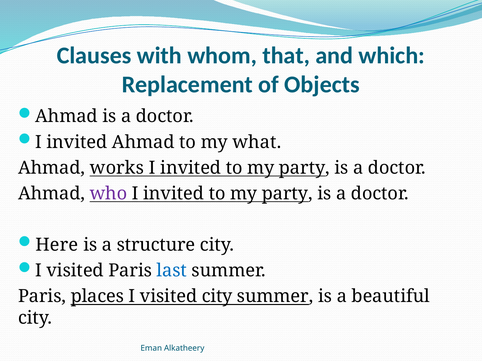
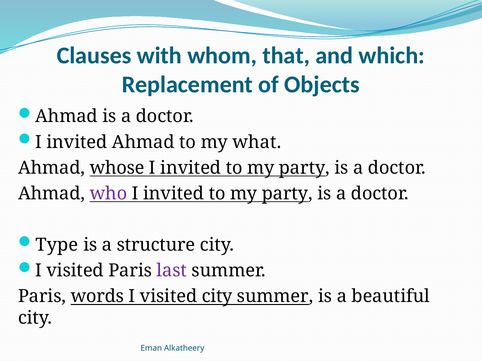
works: works -> whose (117, 168)
Here: Here -> Type (57, 245)
last colour: blue -> purple (172, 271)
places: places -> words (97, 297)
